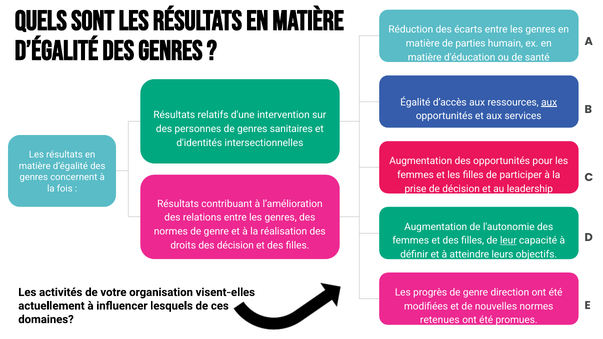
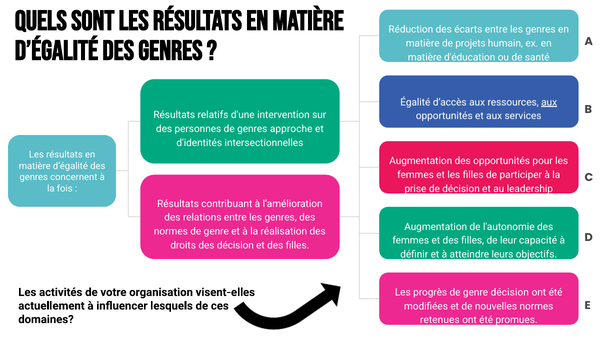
parties: parties -> projets (470, 43)
sanitaires: sanitaires -> approche (291, 129)
leur underline: present -> none (508, 241)
genre direction: direction -> décision (510, 293)
